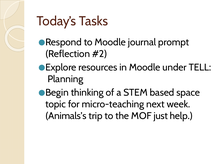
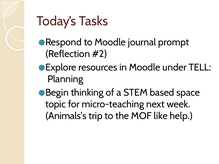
just: just -> like (161, 116)
